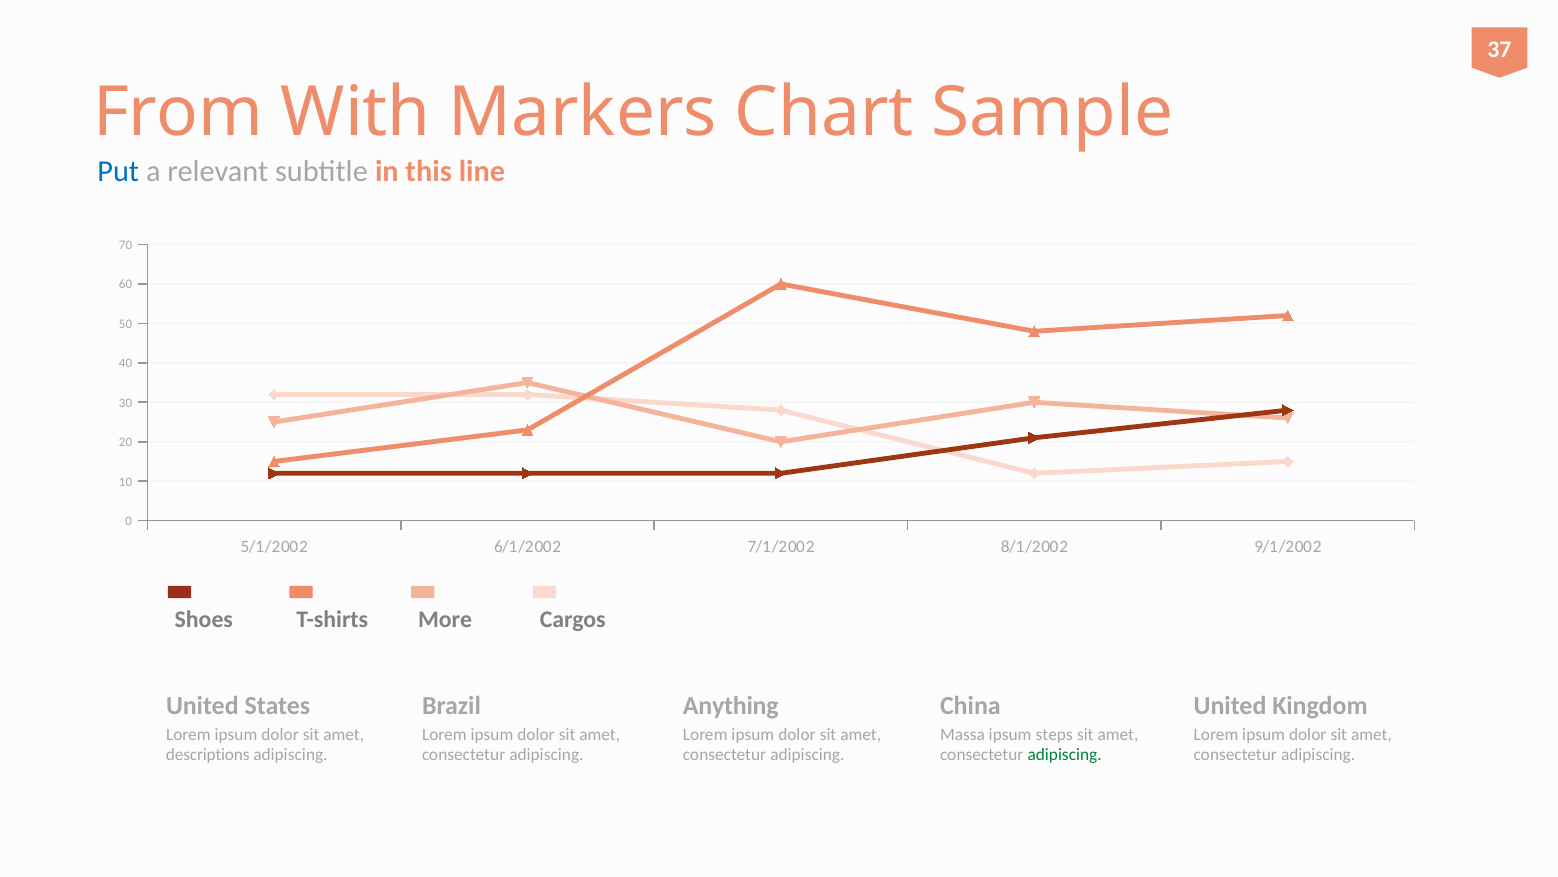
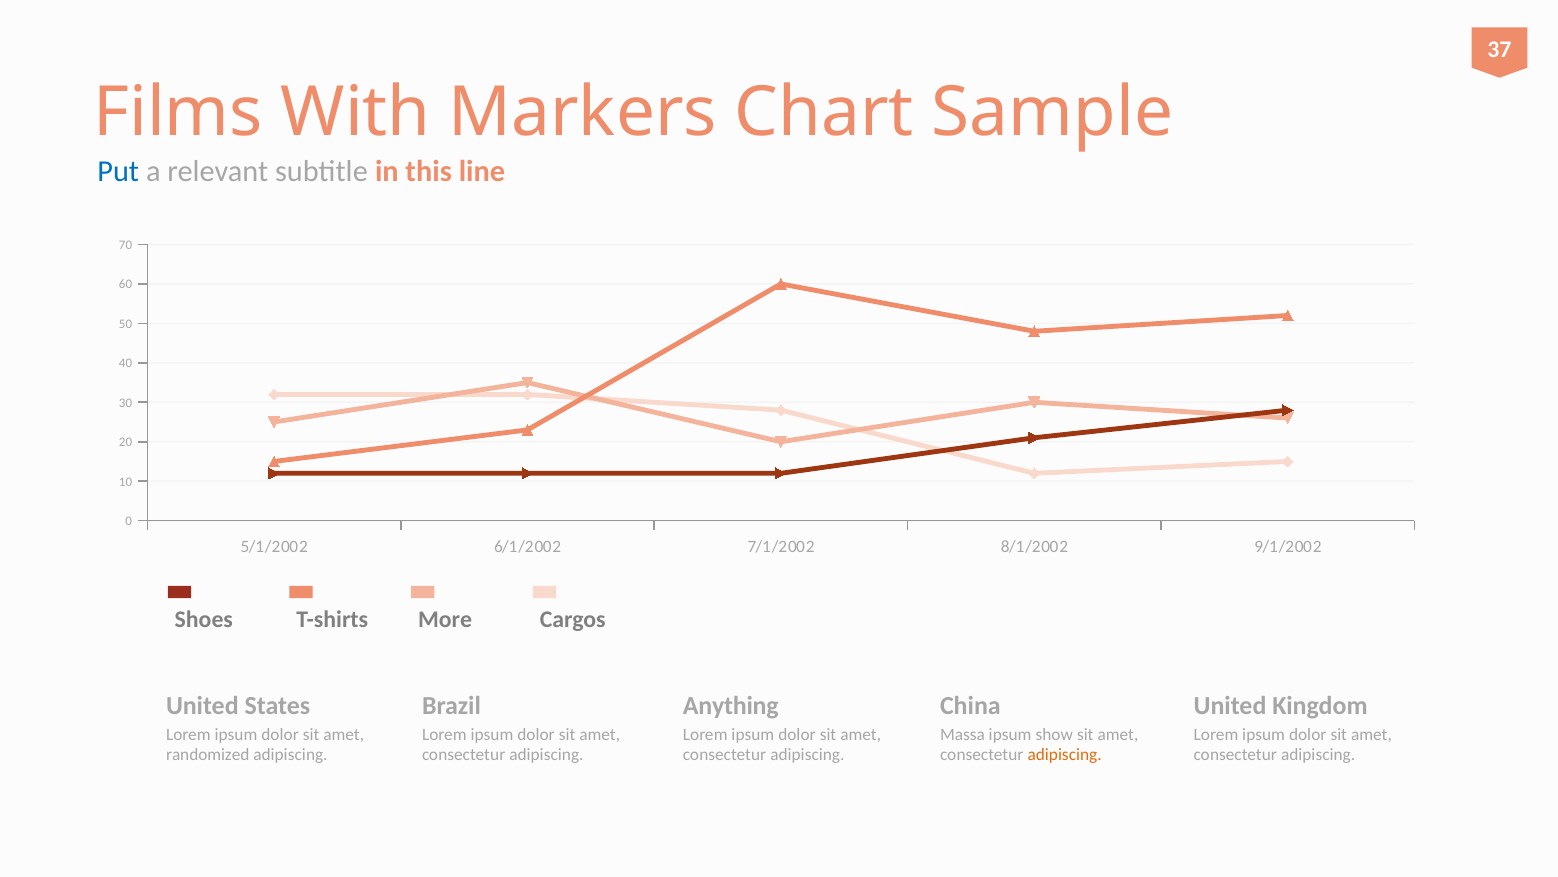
From: From -> Films (178, 113)
steps: steps -> show (1054, 734)
descriptions: descriptions -> randomized (208, 755)
adipiscing colour: green -> orange (1065, 755)
